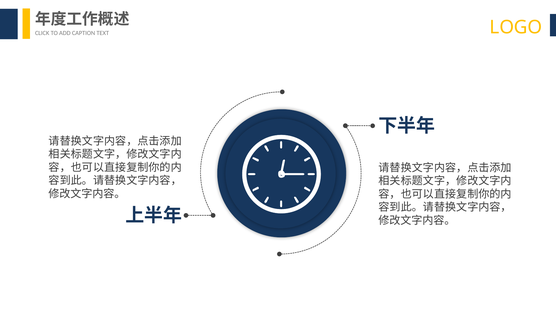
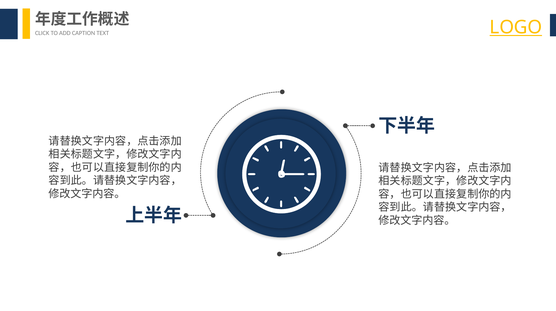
LOGO underline: none -> present (516, 27)
